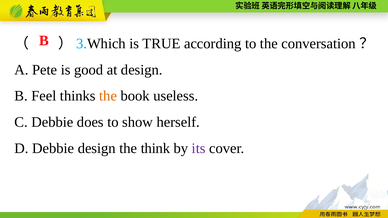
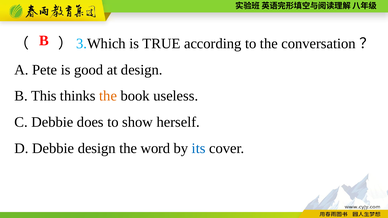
Feel: Feel -> This (44, 96)
think: think -> word (155, 148)
its colour: purple -> blue (199, 148)
